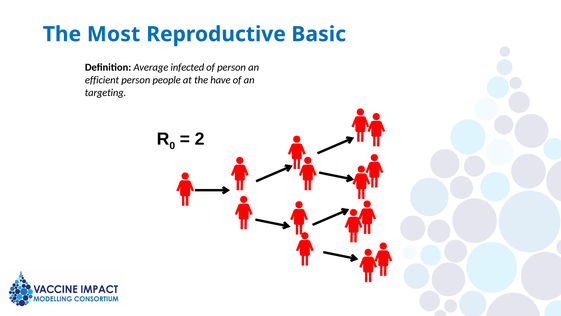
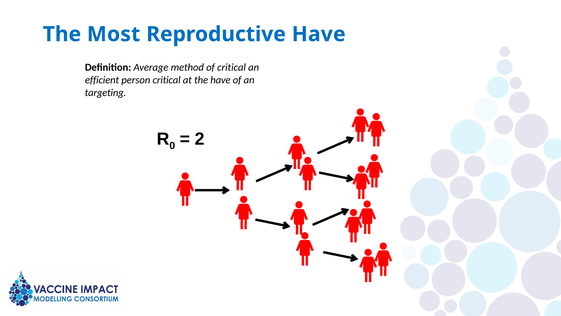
Reproductive Basic: Basic -> Have (319, 34)
infected: infected -> method (187, 67)
of person: person -> critical (232, 67)
person people: people -> critical (167, 80)
